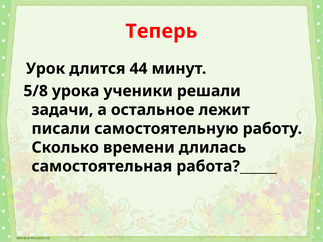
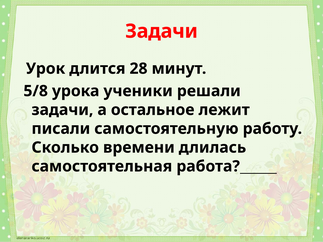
Теперь: Теперь -> Задачи (162, 31)
44: 44 -> 28 (138, 69)
